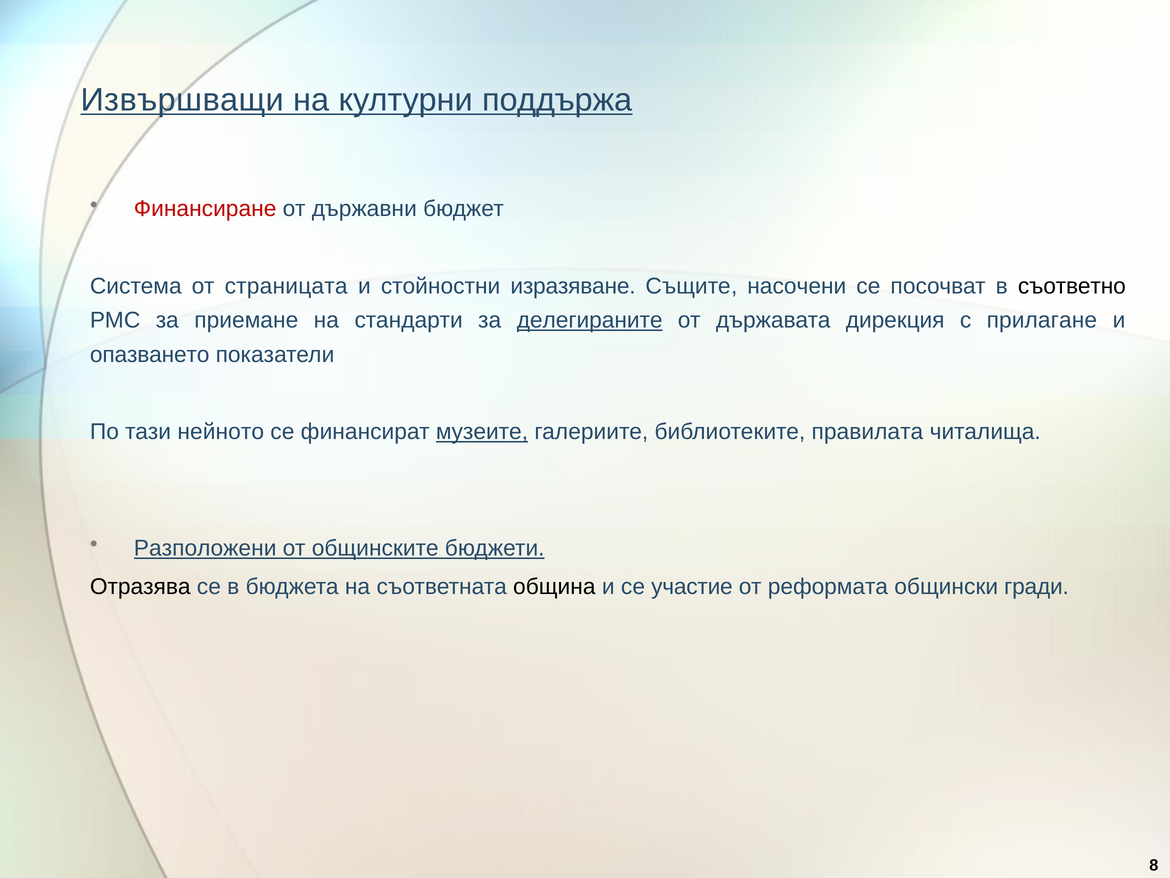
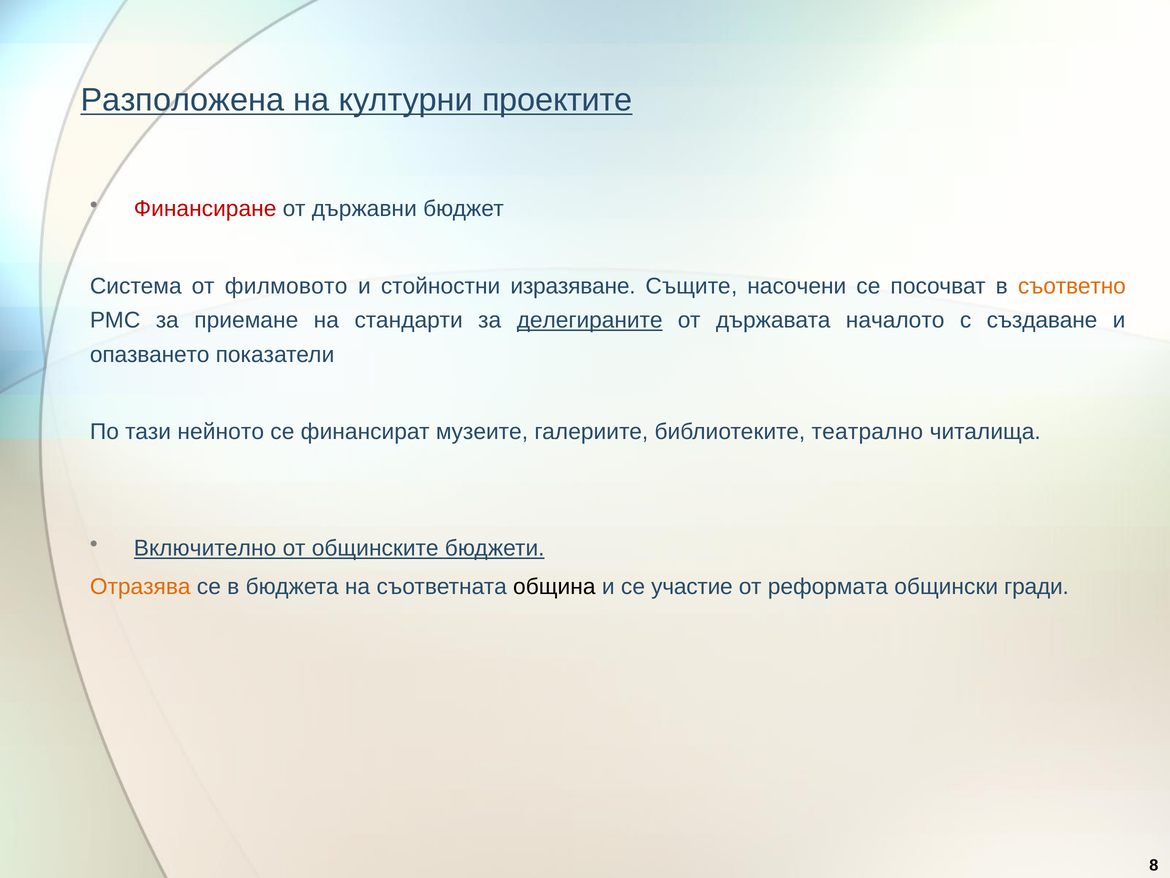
Извършващи: Извършващи -> Разположена (183, 100)
поддържа: поддържа -> проектите (557, 100)
страницата: страницата -> филмовото (286, 286)
съответно colour: black -> orange (1072, 286)
дирекция: дирекция -> началото (895, 320)
прилагане: прилагане -> създаване (1042, 320)
музеите underline: present -> none (482, 432)
правилата: правилата -> театрално (867, 432)
Разположени: Разположени -> Включително (205, 548)
Отразява colour: black -> orange (140, 586)
